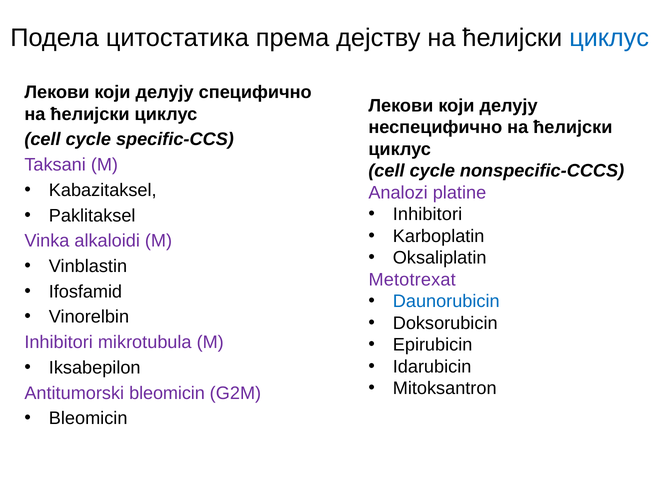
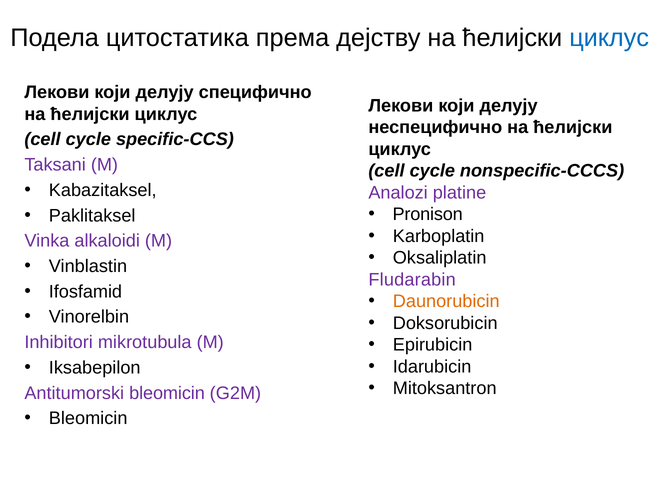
Inhibitori: Inhibitori -> Pronison (428, 214)
Metotrexat: Metotrexat -> Fludarabin (412, 280)
Daunorubicin colour: blue -> orange (446, 301)
